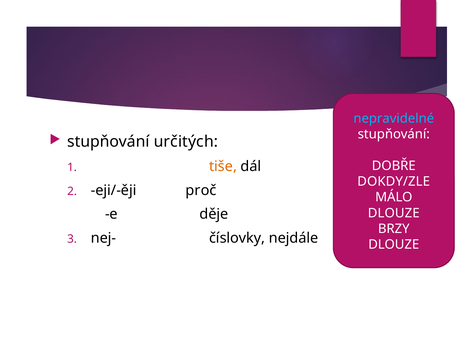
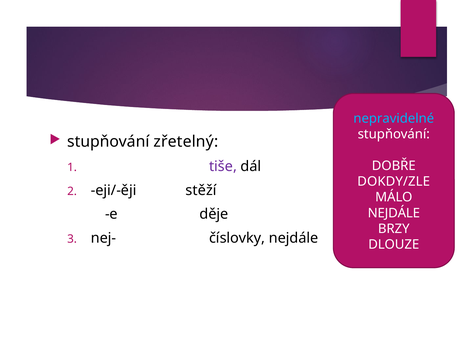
určitých: určitých -> zřetelný (186, 142)
tiše colour: orange -> purple (223, 166)
proč: proč -> stěží (201, 190)
DLOUZE: DLOUZE -> NEJDÁLE (394, 213)
